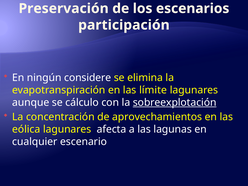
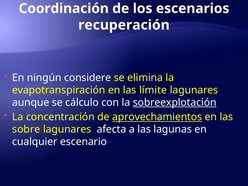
Preservación: Preservación -> Coordinación (64, 8)
participación: participación -> recuperación (124, 25)
aprovechamientos underline: none -> present (157, 117)
eólica: eólica -> sobre (26, 129)
